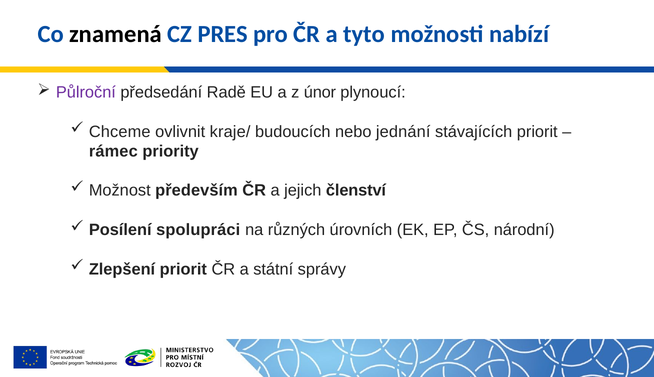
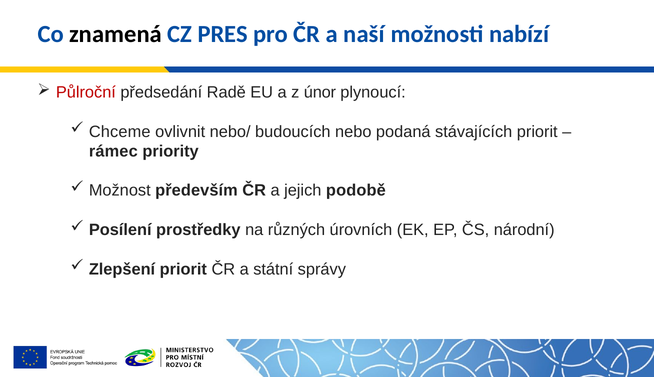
tyto: tyto -> naší (364, 34)
Půlroční colour: purple -> red (86, 92)
kraje/: kraje/ -> nebo/ (230, 132)
jednání: jednání -> podaná (403, 132)
členství: členství -> podobě (356, 190)
spolupráci: spolupráci -> prostředky (198, 230)
